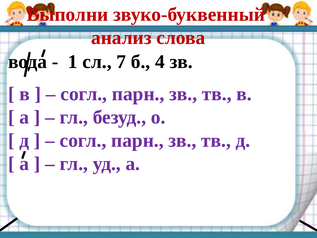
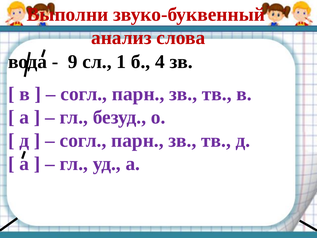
1: 1 -> 9 (73, 62)
7: 7 -> 1 (121, 62)
